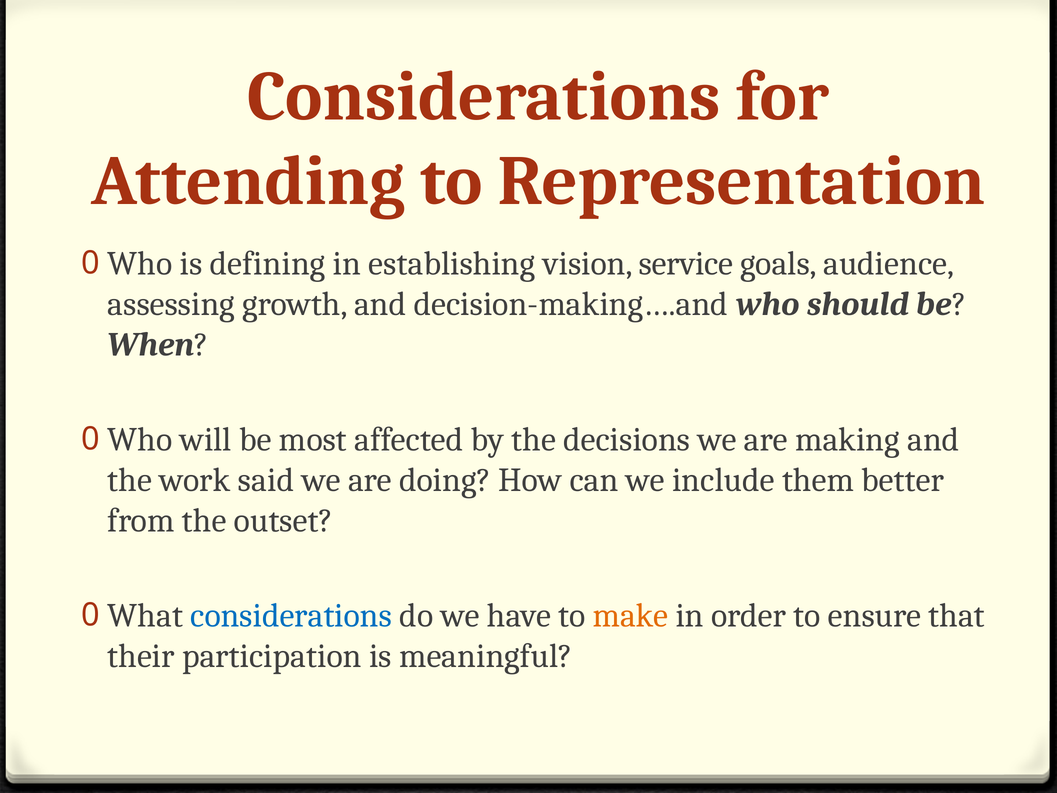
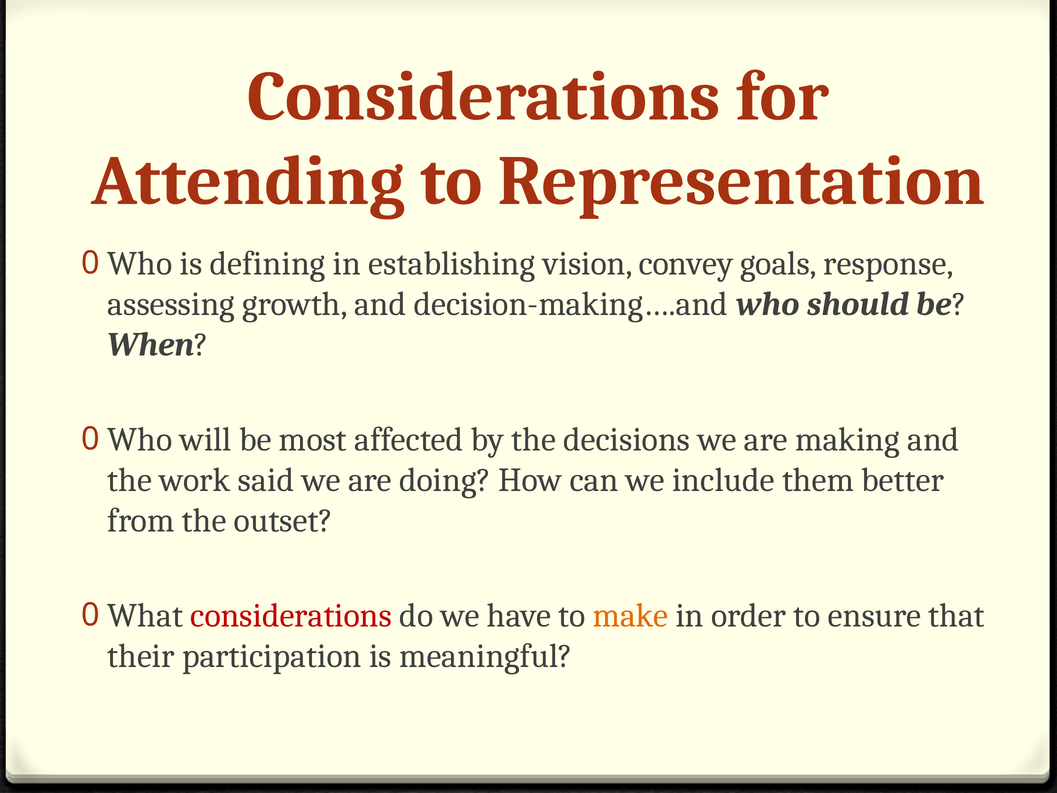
service: service -> convey (686, 264)
audience: audience -> response (889, 264)
considerations colour: blue -> red (291, 616)
